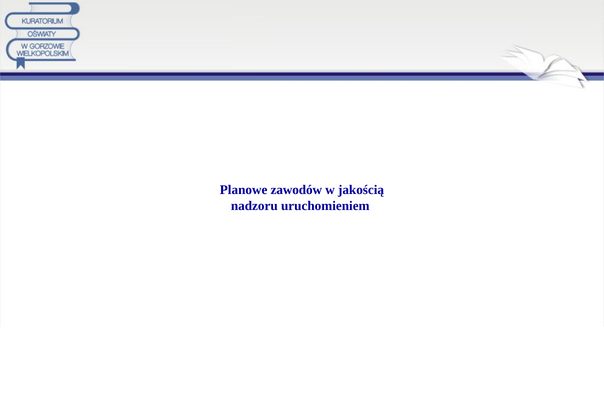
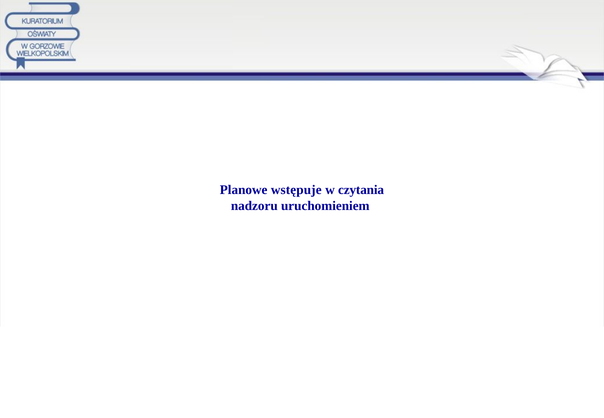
zawodów: zawodów -> wstępuje (296, 190)
jakością: jakością -> czytania (361, 190)
